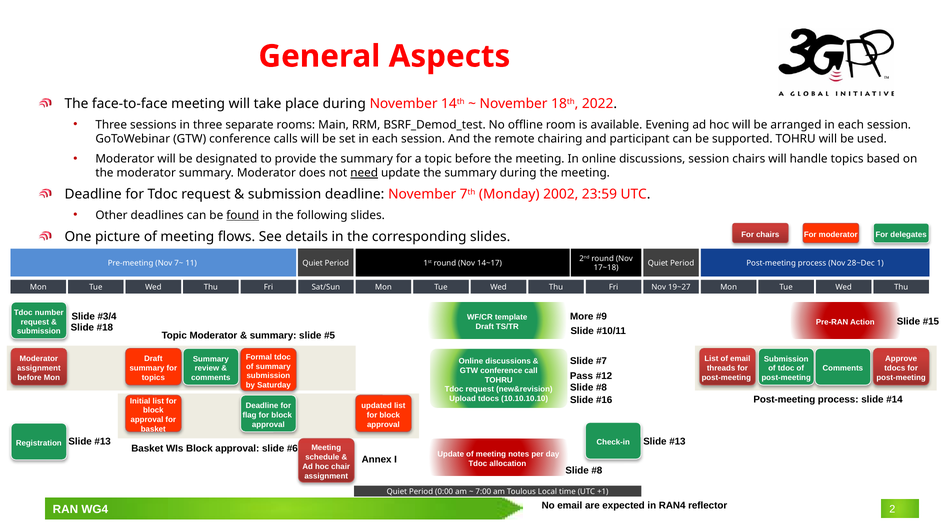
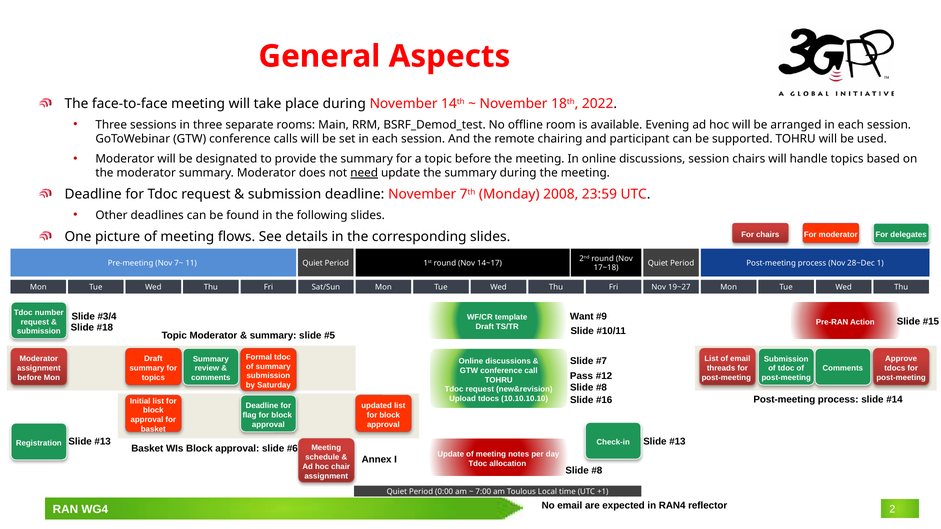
2002: 2002 -> 2008 (561, 194)
found underline: present -> none (243, 215)
More: More -> Want (582, 317)
